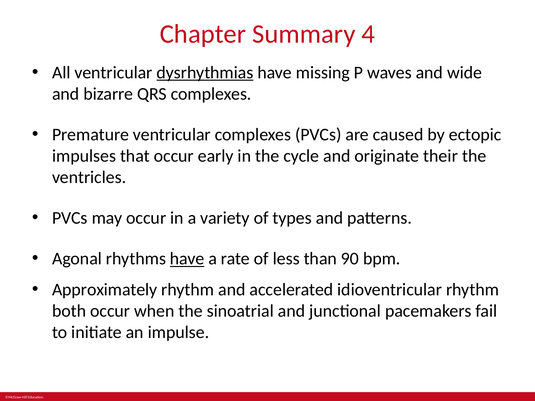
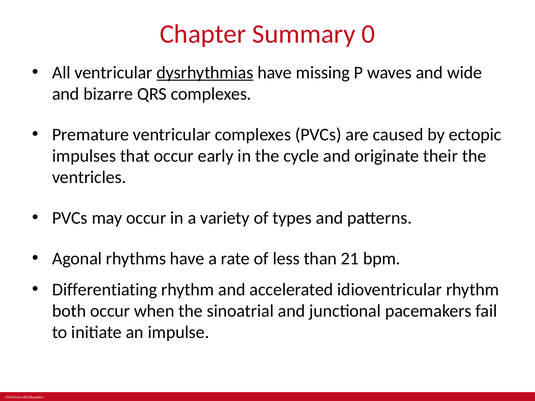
4: 4 -> 0 (368, 34)
have underline: present -> none (187, 259)
90: 90 -> 21 (350, 259)
Approximately: Approximately -> Differentiating (105, 290)
